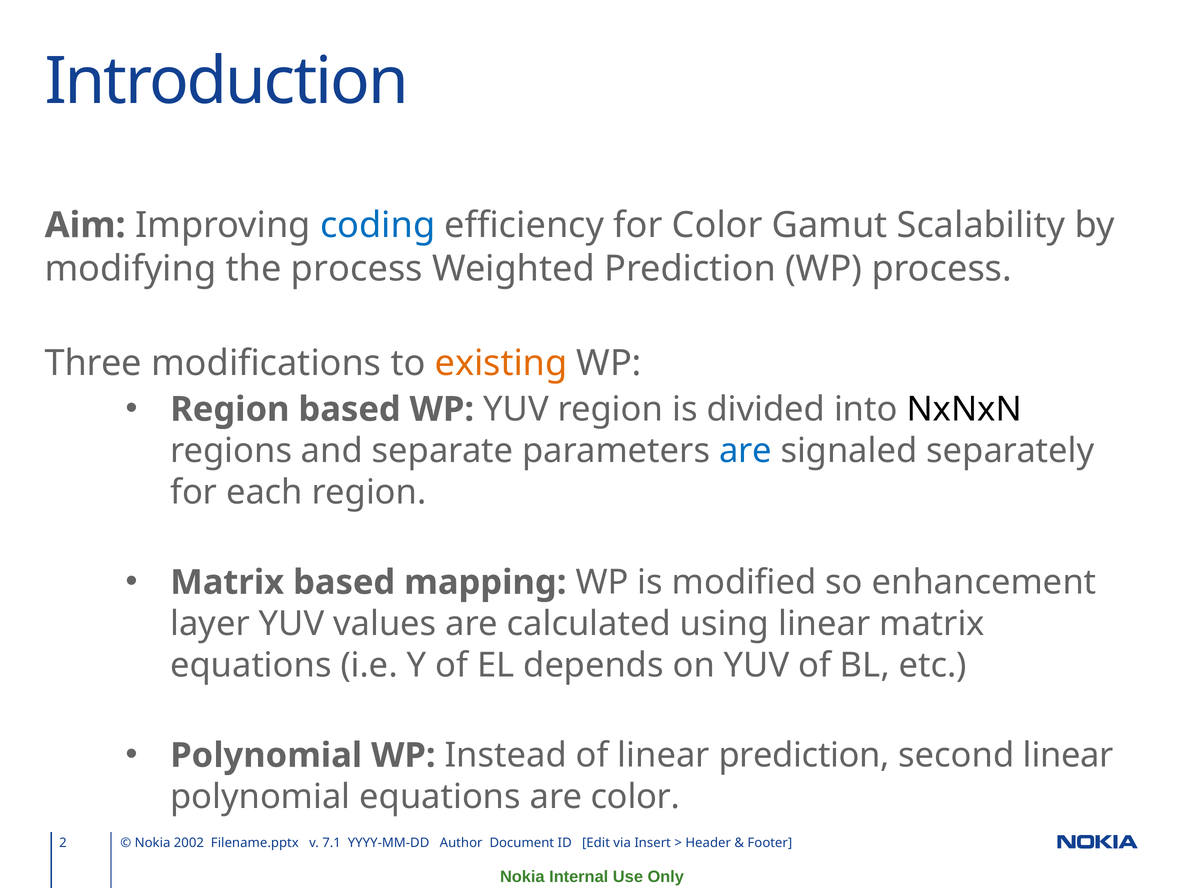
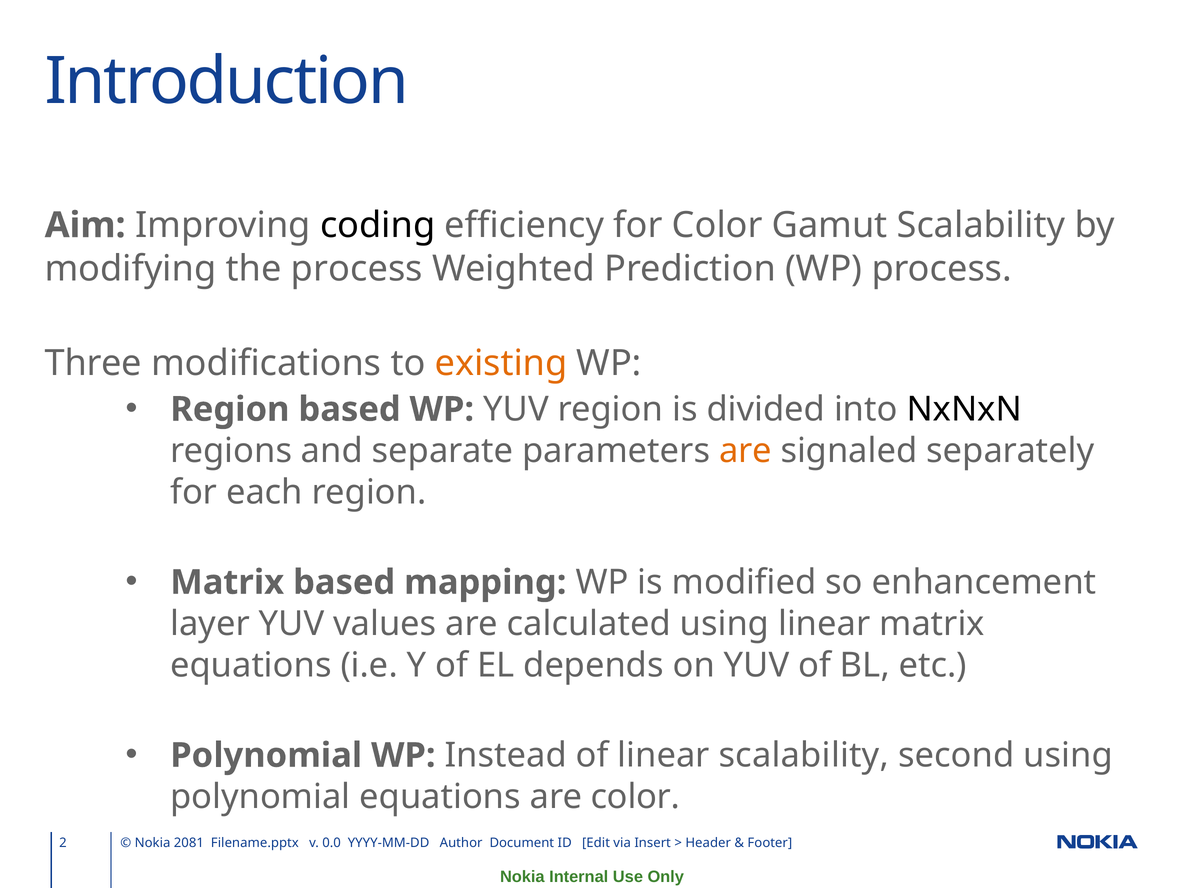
coding colour: blue -> black (378, 225)
are colour: blue -> orange (745, 451)
linear prediction: prediction -> scalability (804, 755)
second linear: linear -> using (1068, 755)
2002: 2002 -> 2081 (189, 843)
7.1: 7.1 -> 0.0 (332, 843)
